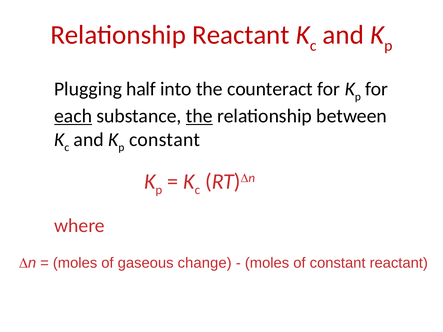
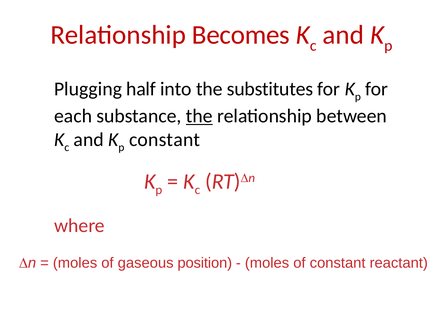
Relationship Reactant: Reactant -> Becomes (241, 35)
counteract: counteract -> substitutes (270, 89)
each underline: present -> none (73, 116)
change: change -> position (205, 263)
